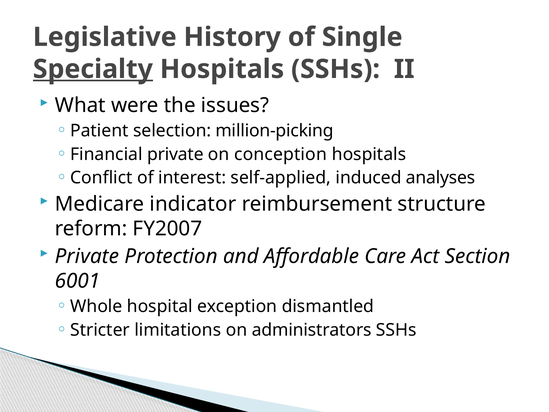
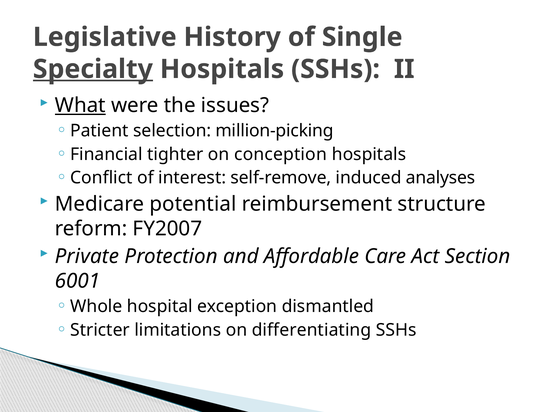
What underline: none -> present (80, 105)
Financial private: private -> tighter (175, 154)
self-applied: self-applied -> self-remove (281, 178)
indicator: indicator -> potential (193, 204)
administrators: administrators -> differentiating (312, 330)
